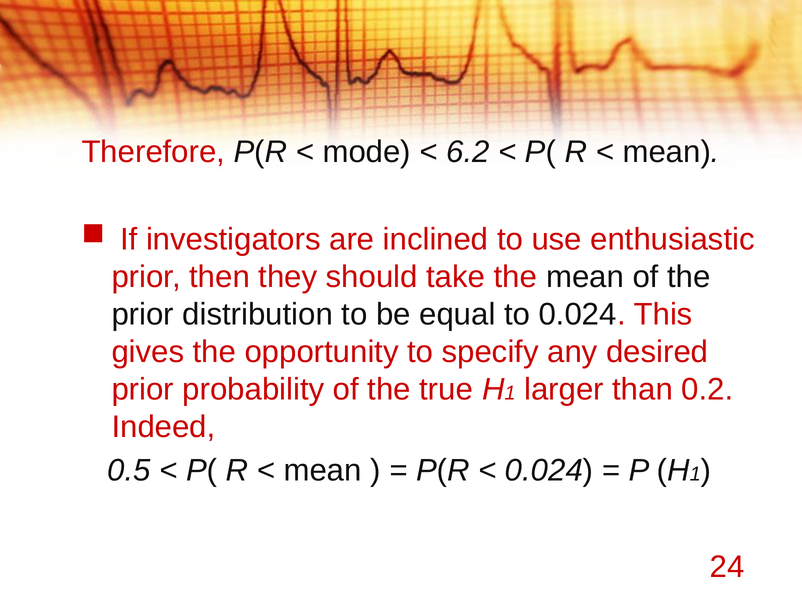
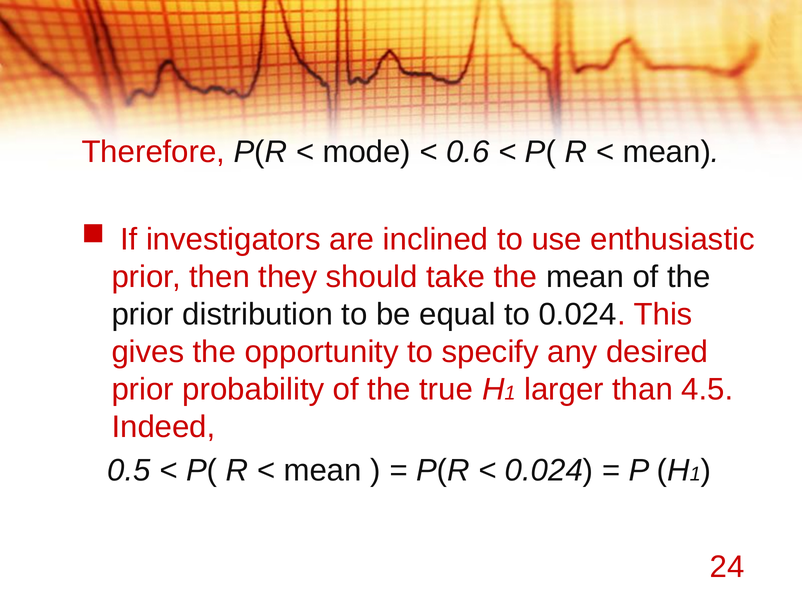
6.2: 6.2 -> 0.6 (468, 152)
0.2: 0.2 -> 4.5 (707, 389)
